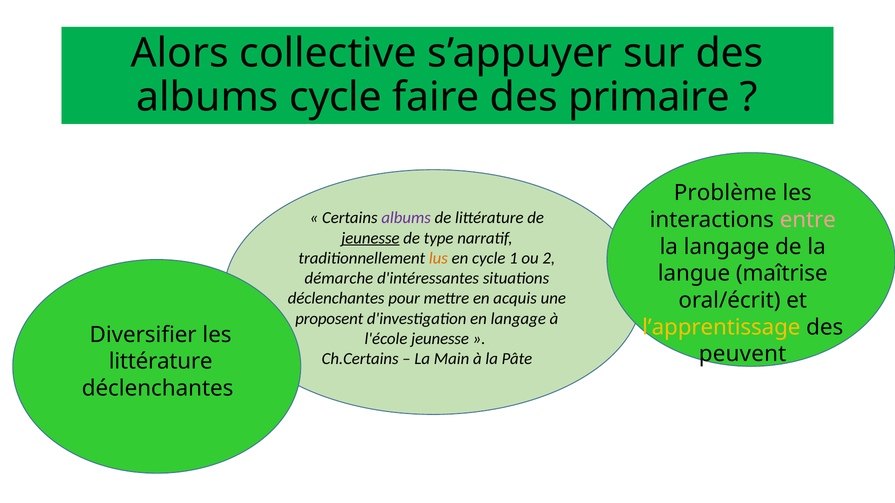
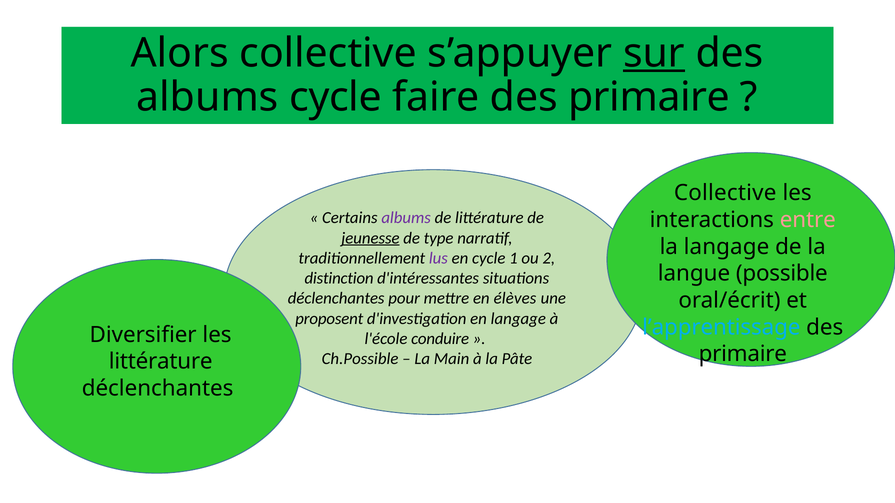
sur underline: none -> present (654, 53)
Problème: Problème -> Collective (725, 193)
lus colour: orange -> purple (438, 258)
maîtrise: maîtrise -> possible (782, 274)
démarche: démarche -> distinction (339, 278)
acquis: acquis -> élèves (515, 299)
l’apprentissage colour: yellow -> light blue (721, 328)
l'école jeunesse: jeunesse -> conduire (440, 339)
peuvent: peuvent -> primaire (743, 354)
Ch.Certains: Ch.Certains -> Ch.Possible (360, 359)
